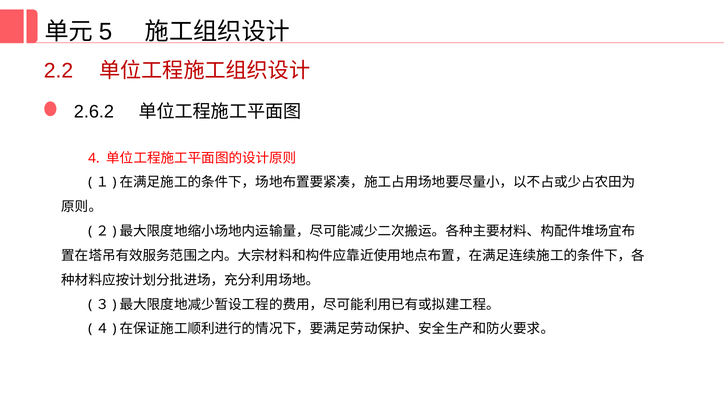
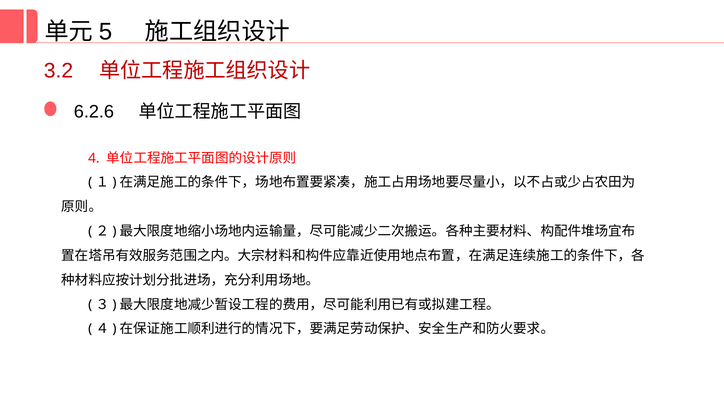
2.2: 2.2 -> 3.2 (59, 71)
2.6.2: 2.6.2 -> 6.2.6 (94, 112)
